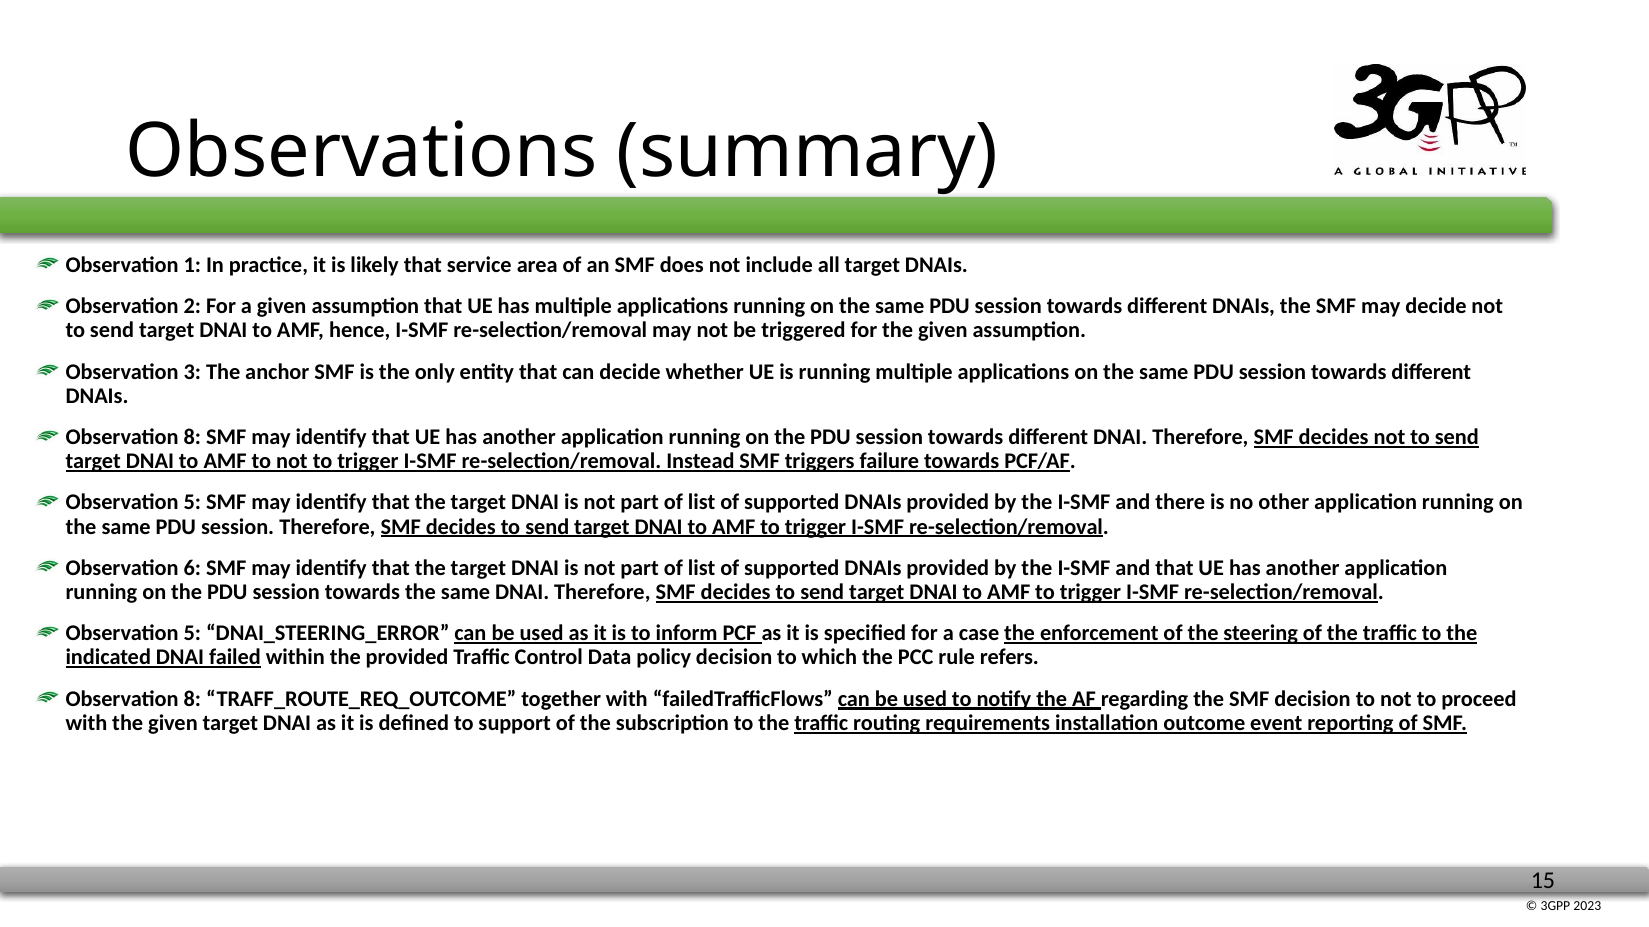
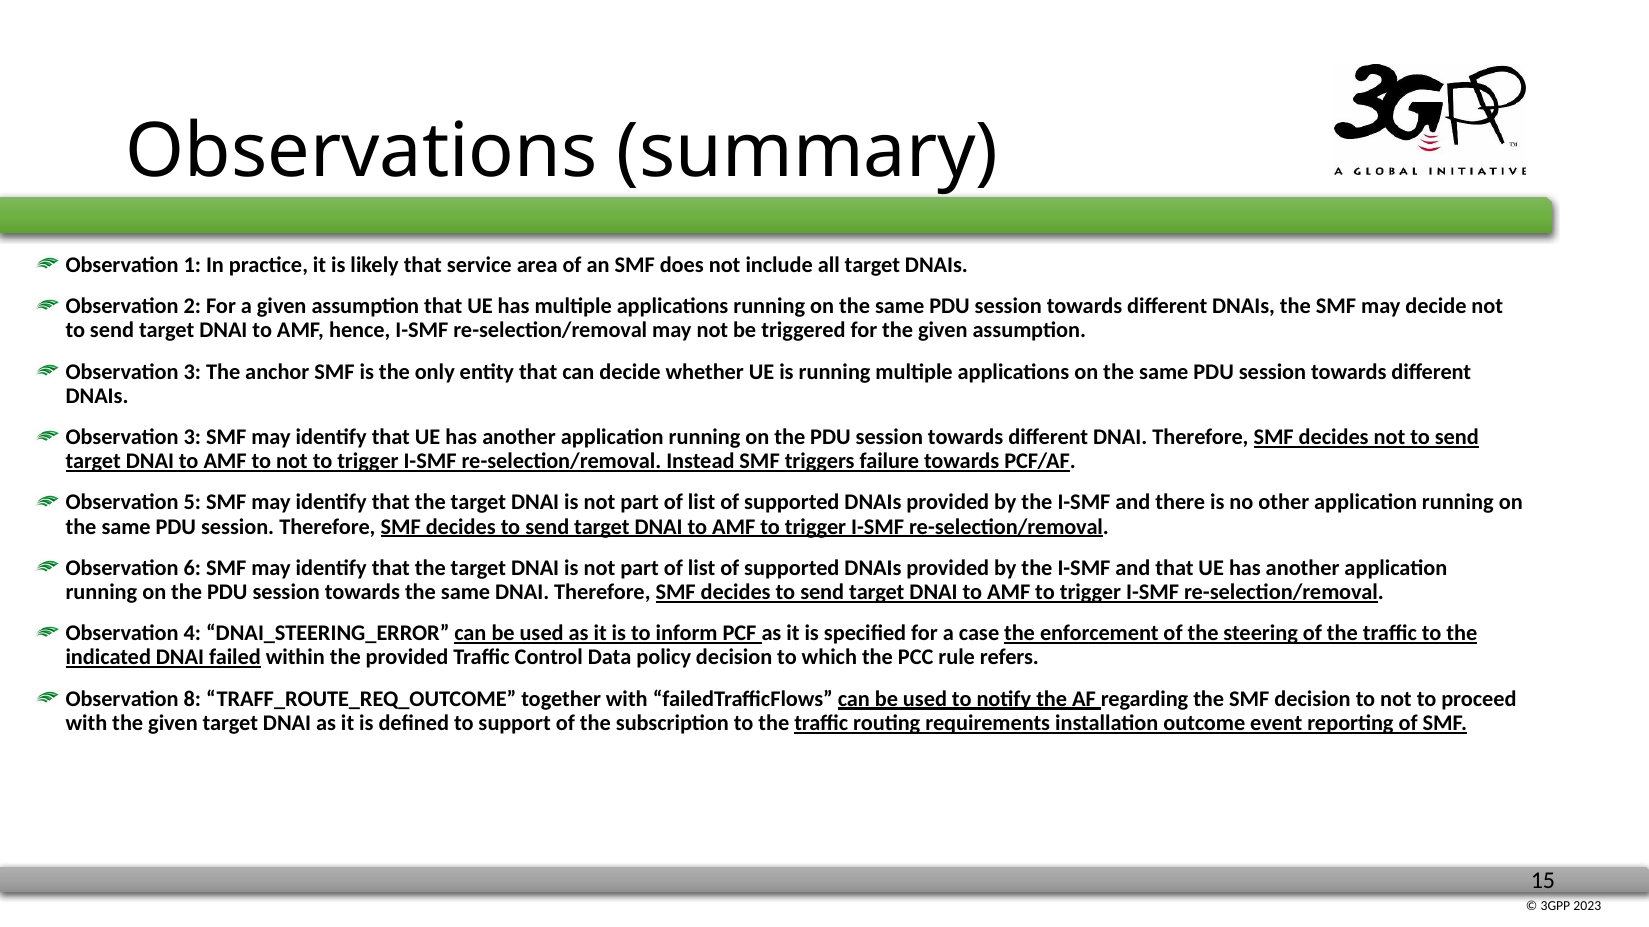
8: 8 -> 3 (192, 437)
5: 5 -> 4 (192, 634)
